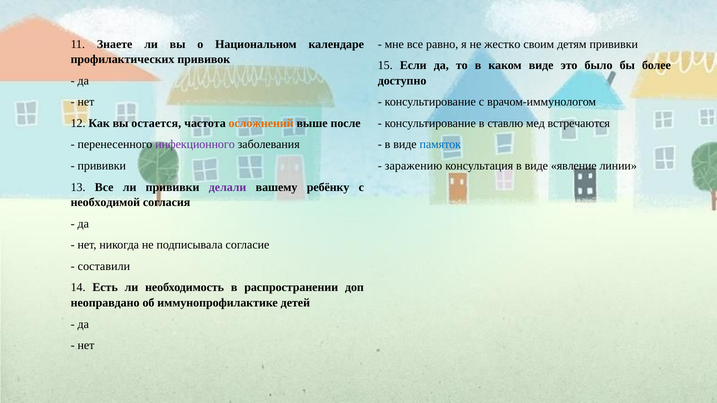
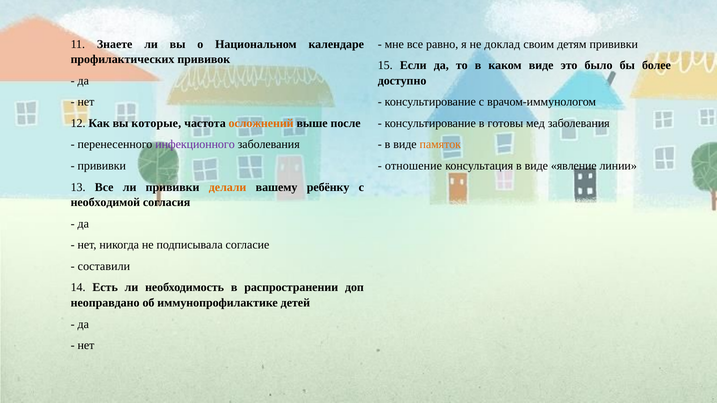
жестко: жестко -> доклад (502, 44)
остается: остается -> которые (156, 123)
ставлю: ставлю -> готовы (505, 123)
мед встречаются: встречаются -> заболевания (579, 123)
памяток colour: blue -> orange (440, 145)
заражению: заражению -> отношение (413, 166)
делали colour: purple -> orange (228, 187)
